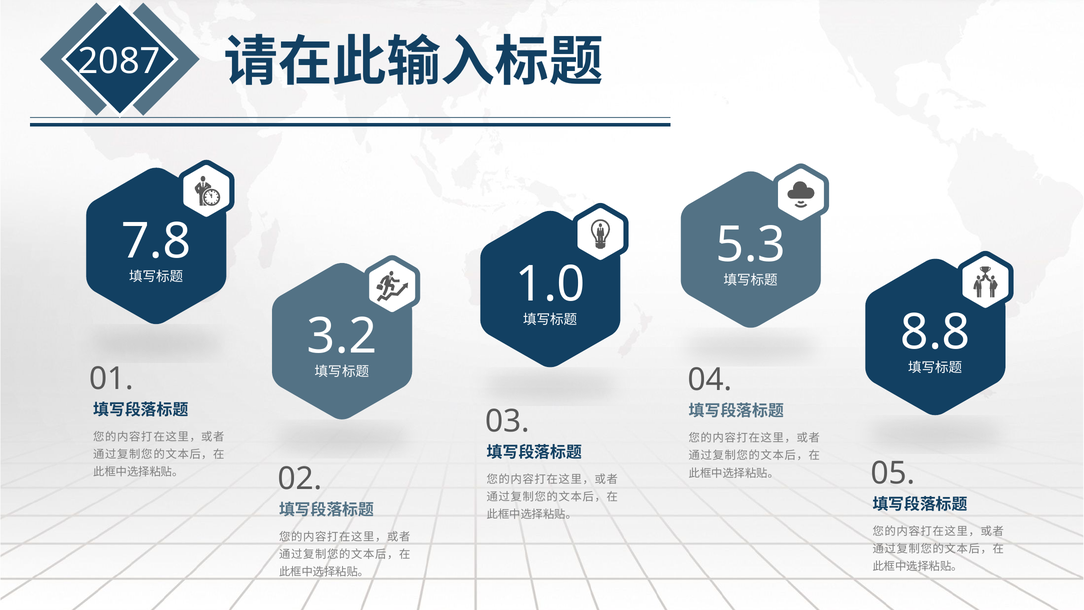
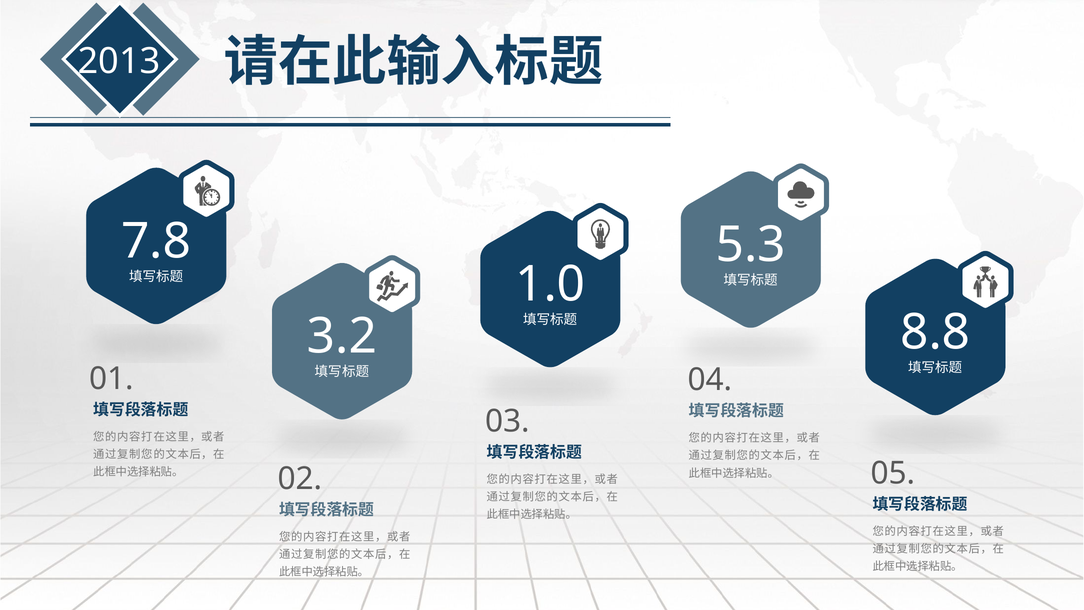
2087: 2087 -> 2013 (119, 61)
